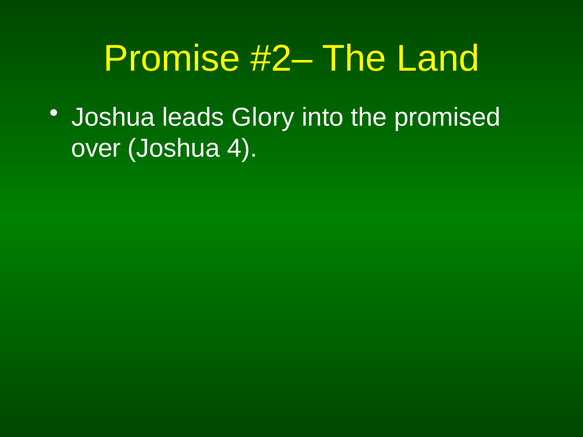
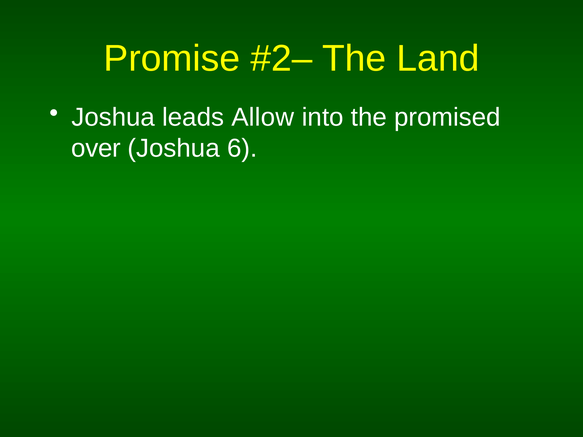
Glory: Glory -> Allow (263, 117)
4: 4 -> 6 (242, 149)
